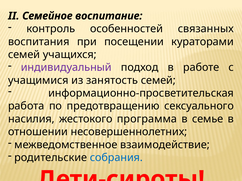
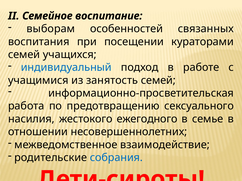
контроль: контроль -> выборам (51, 29)
индивидуальный colour: purple -> blue (66, 68)
программа: программа -> ежегодного (147, 119)
